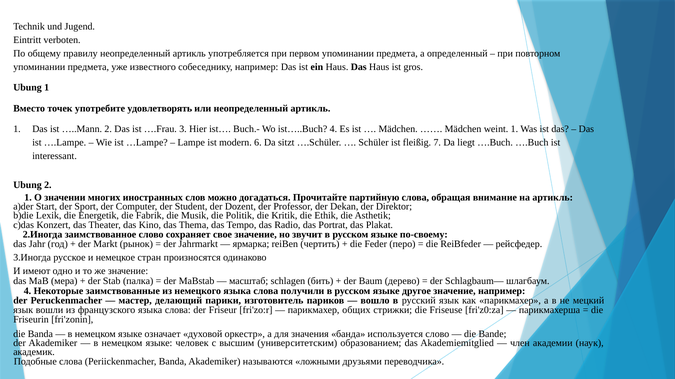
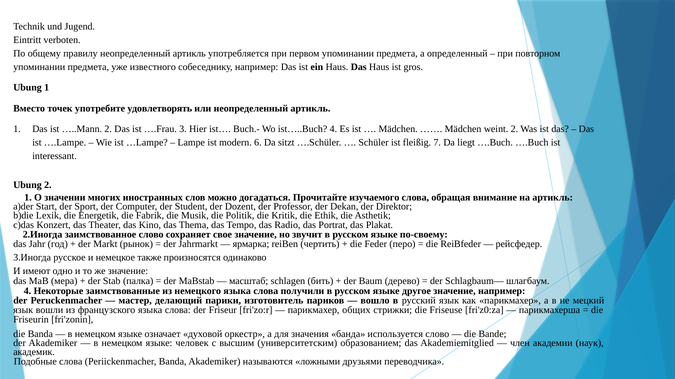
weint 1: 1 -> 2 (514, 129)
партийную: партийную -> изучаемого (374, 198)
стран: стран -> также (149, 258)
